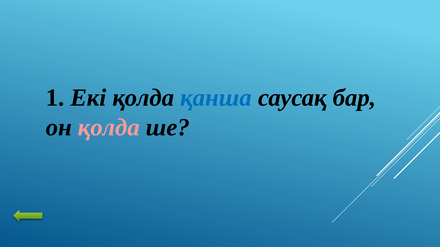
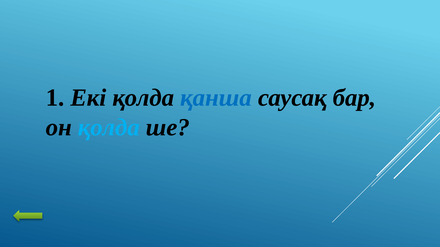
қолда colour: pink -> light blue (109, 128)
